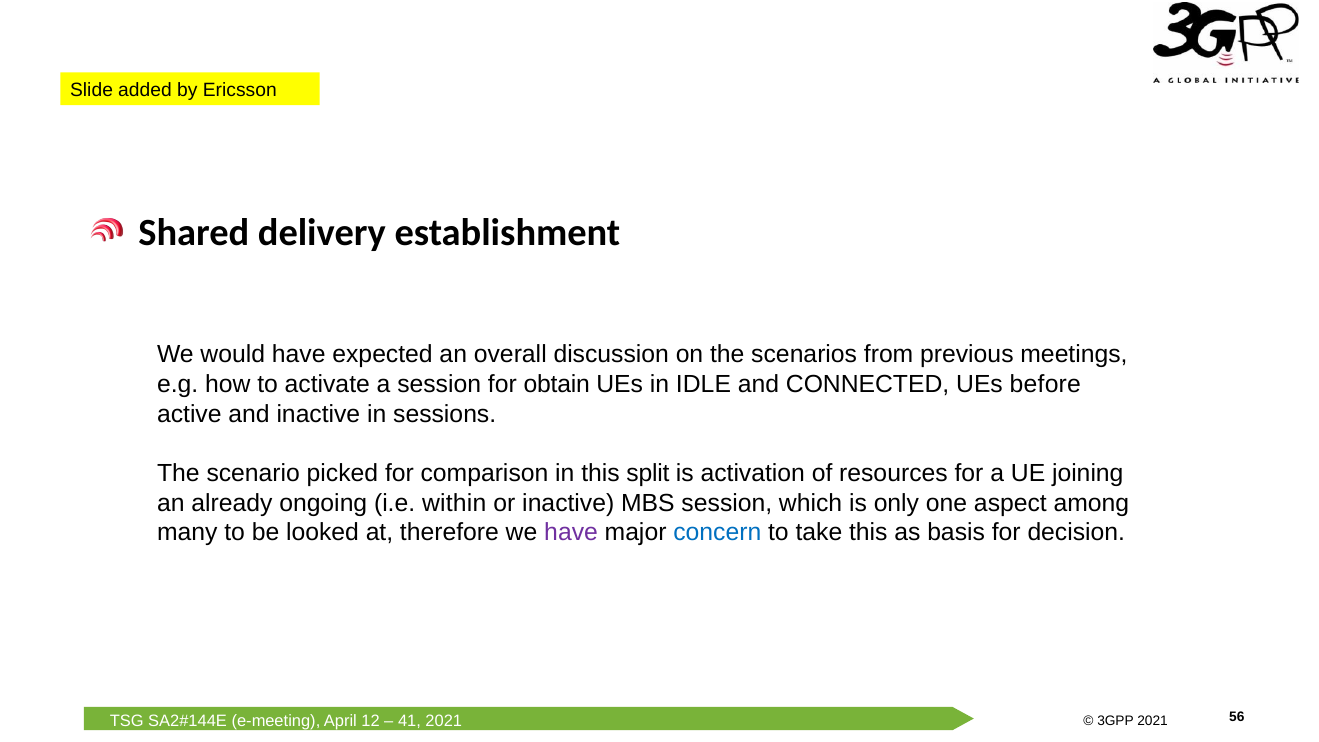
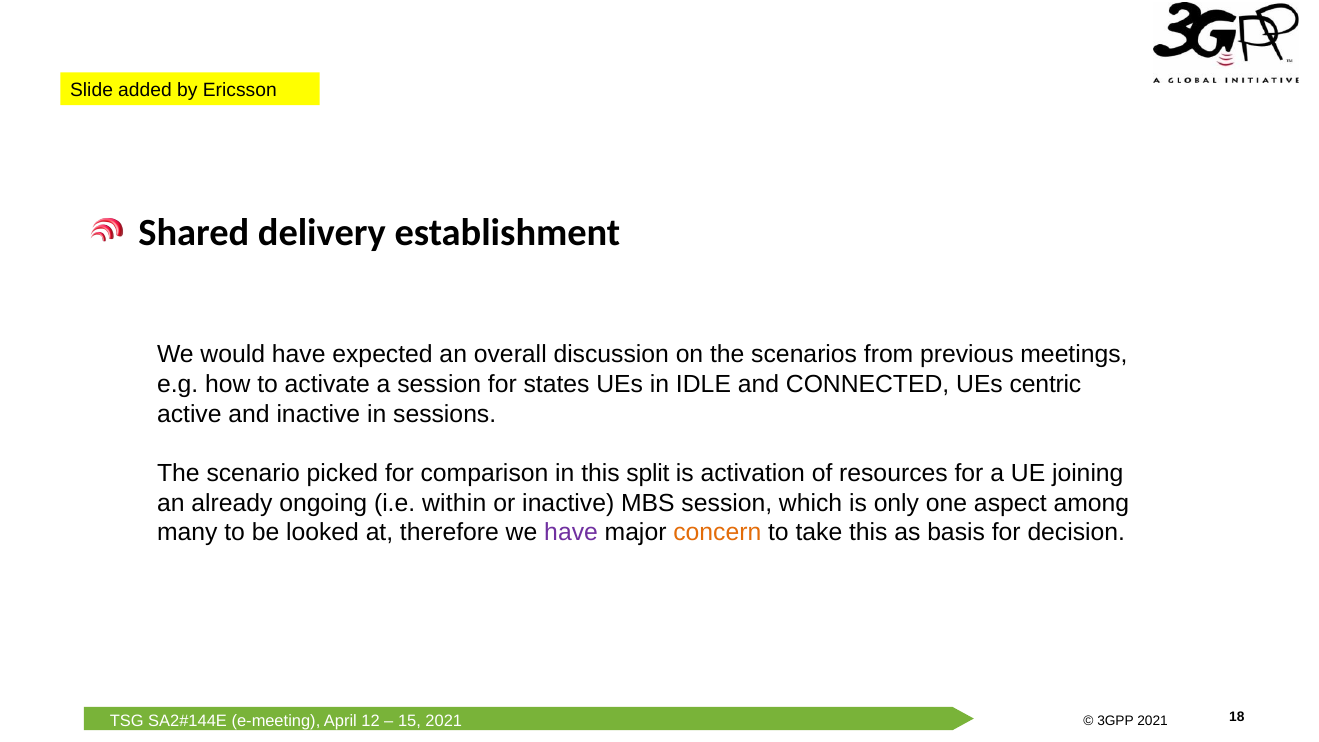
obtain: obtain -> states (557, 384)
before: before -> centric (1046, 384)
concern colour: blue -> orange (717, 533)
41: 41 -> 15 (409, 721)
56: 56 -> 18 (1237, 717)
